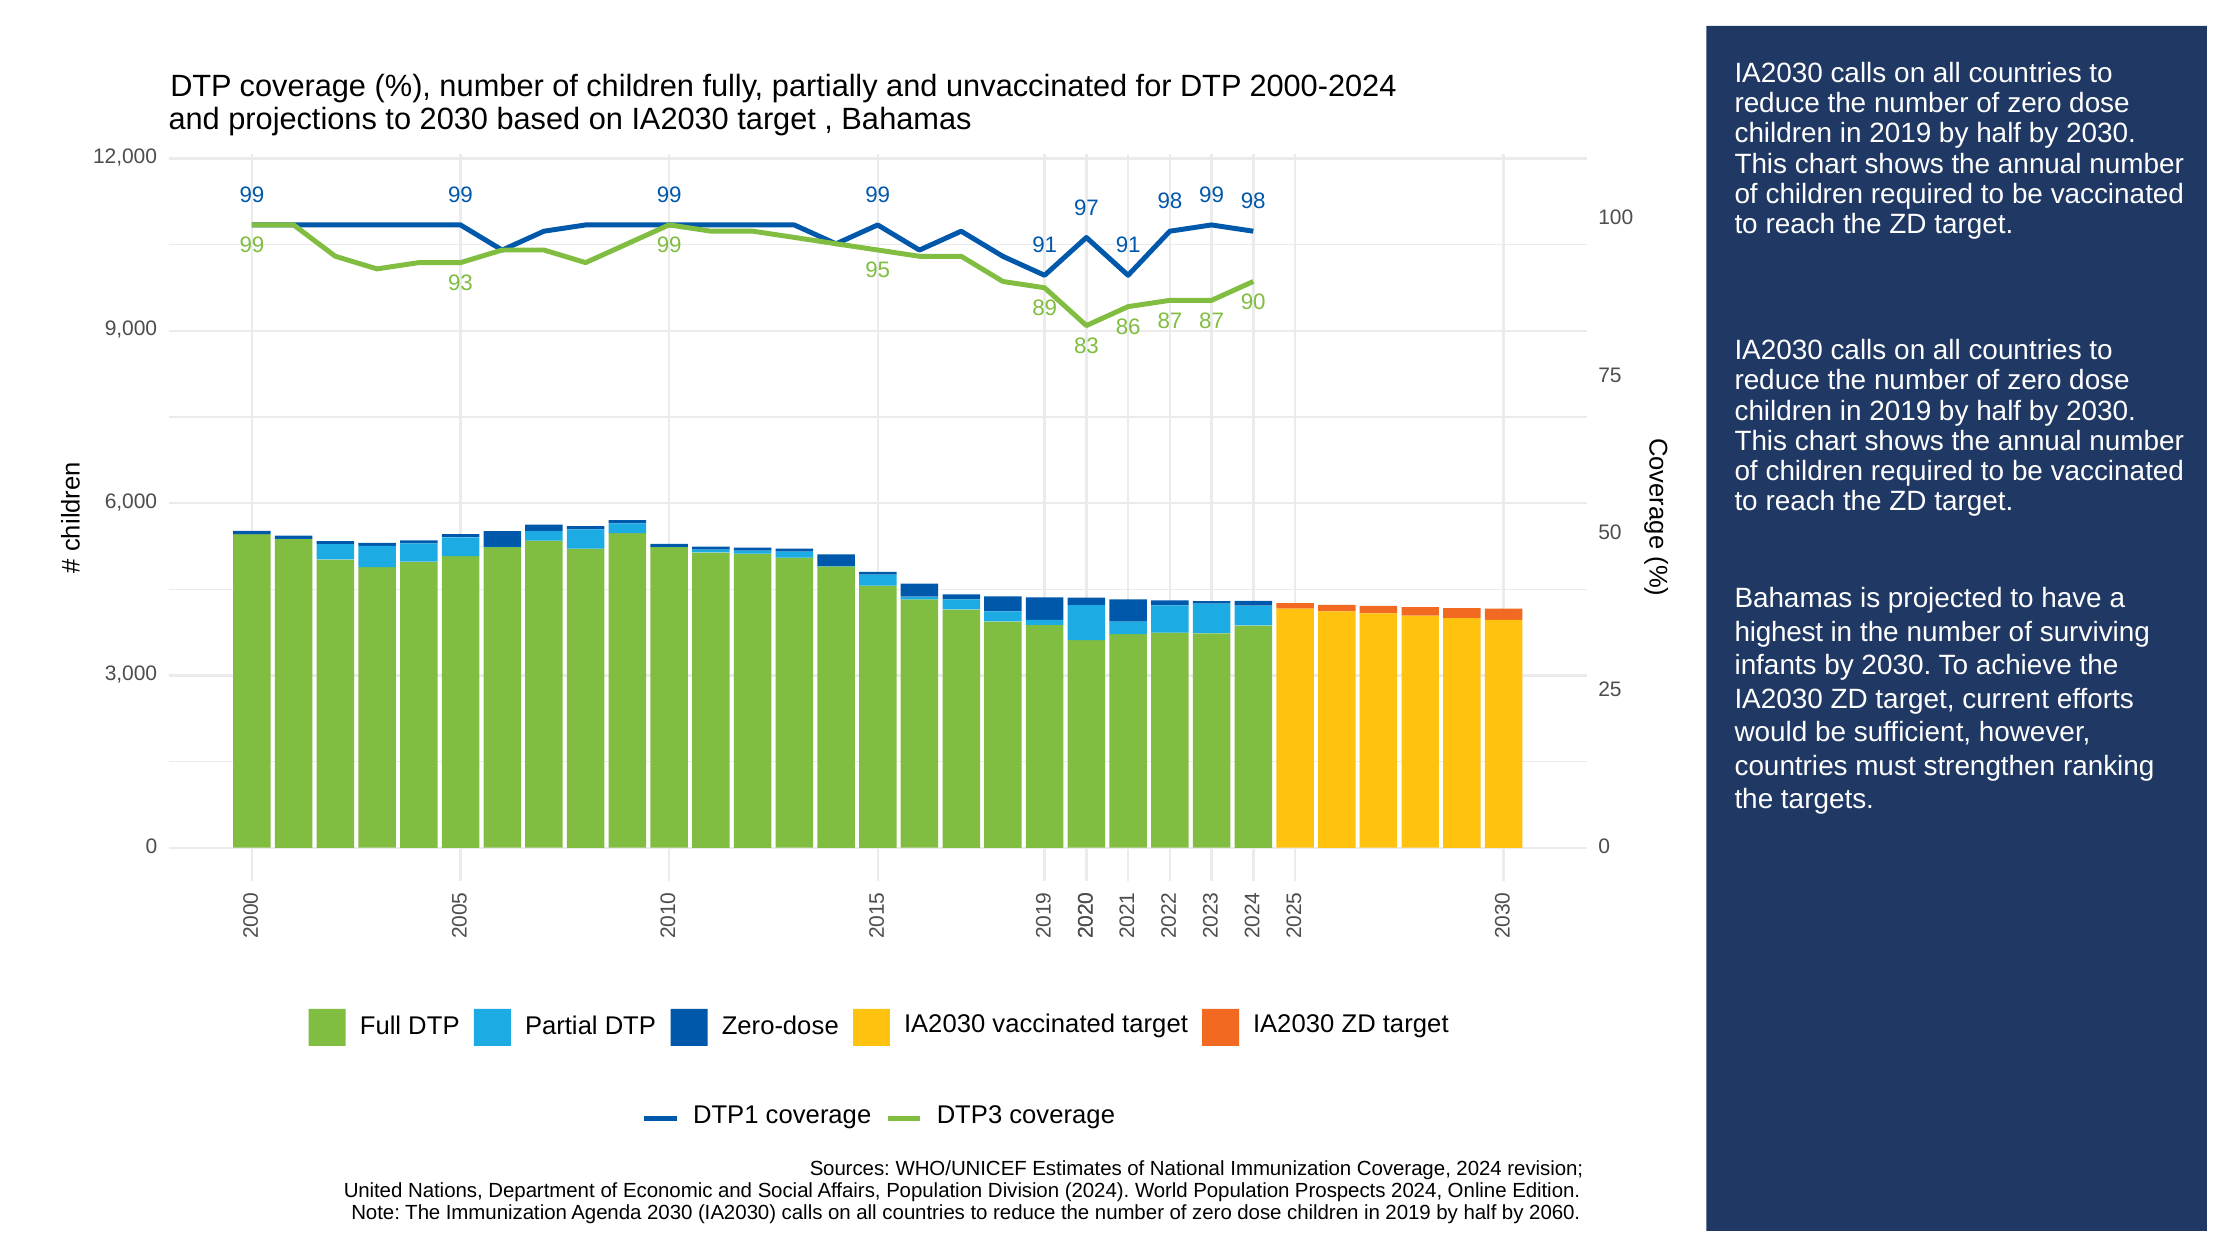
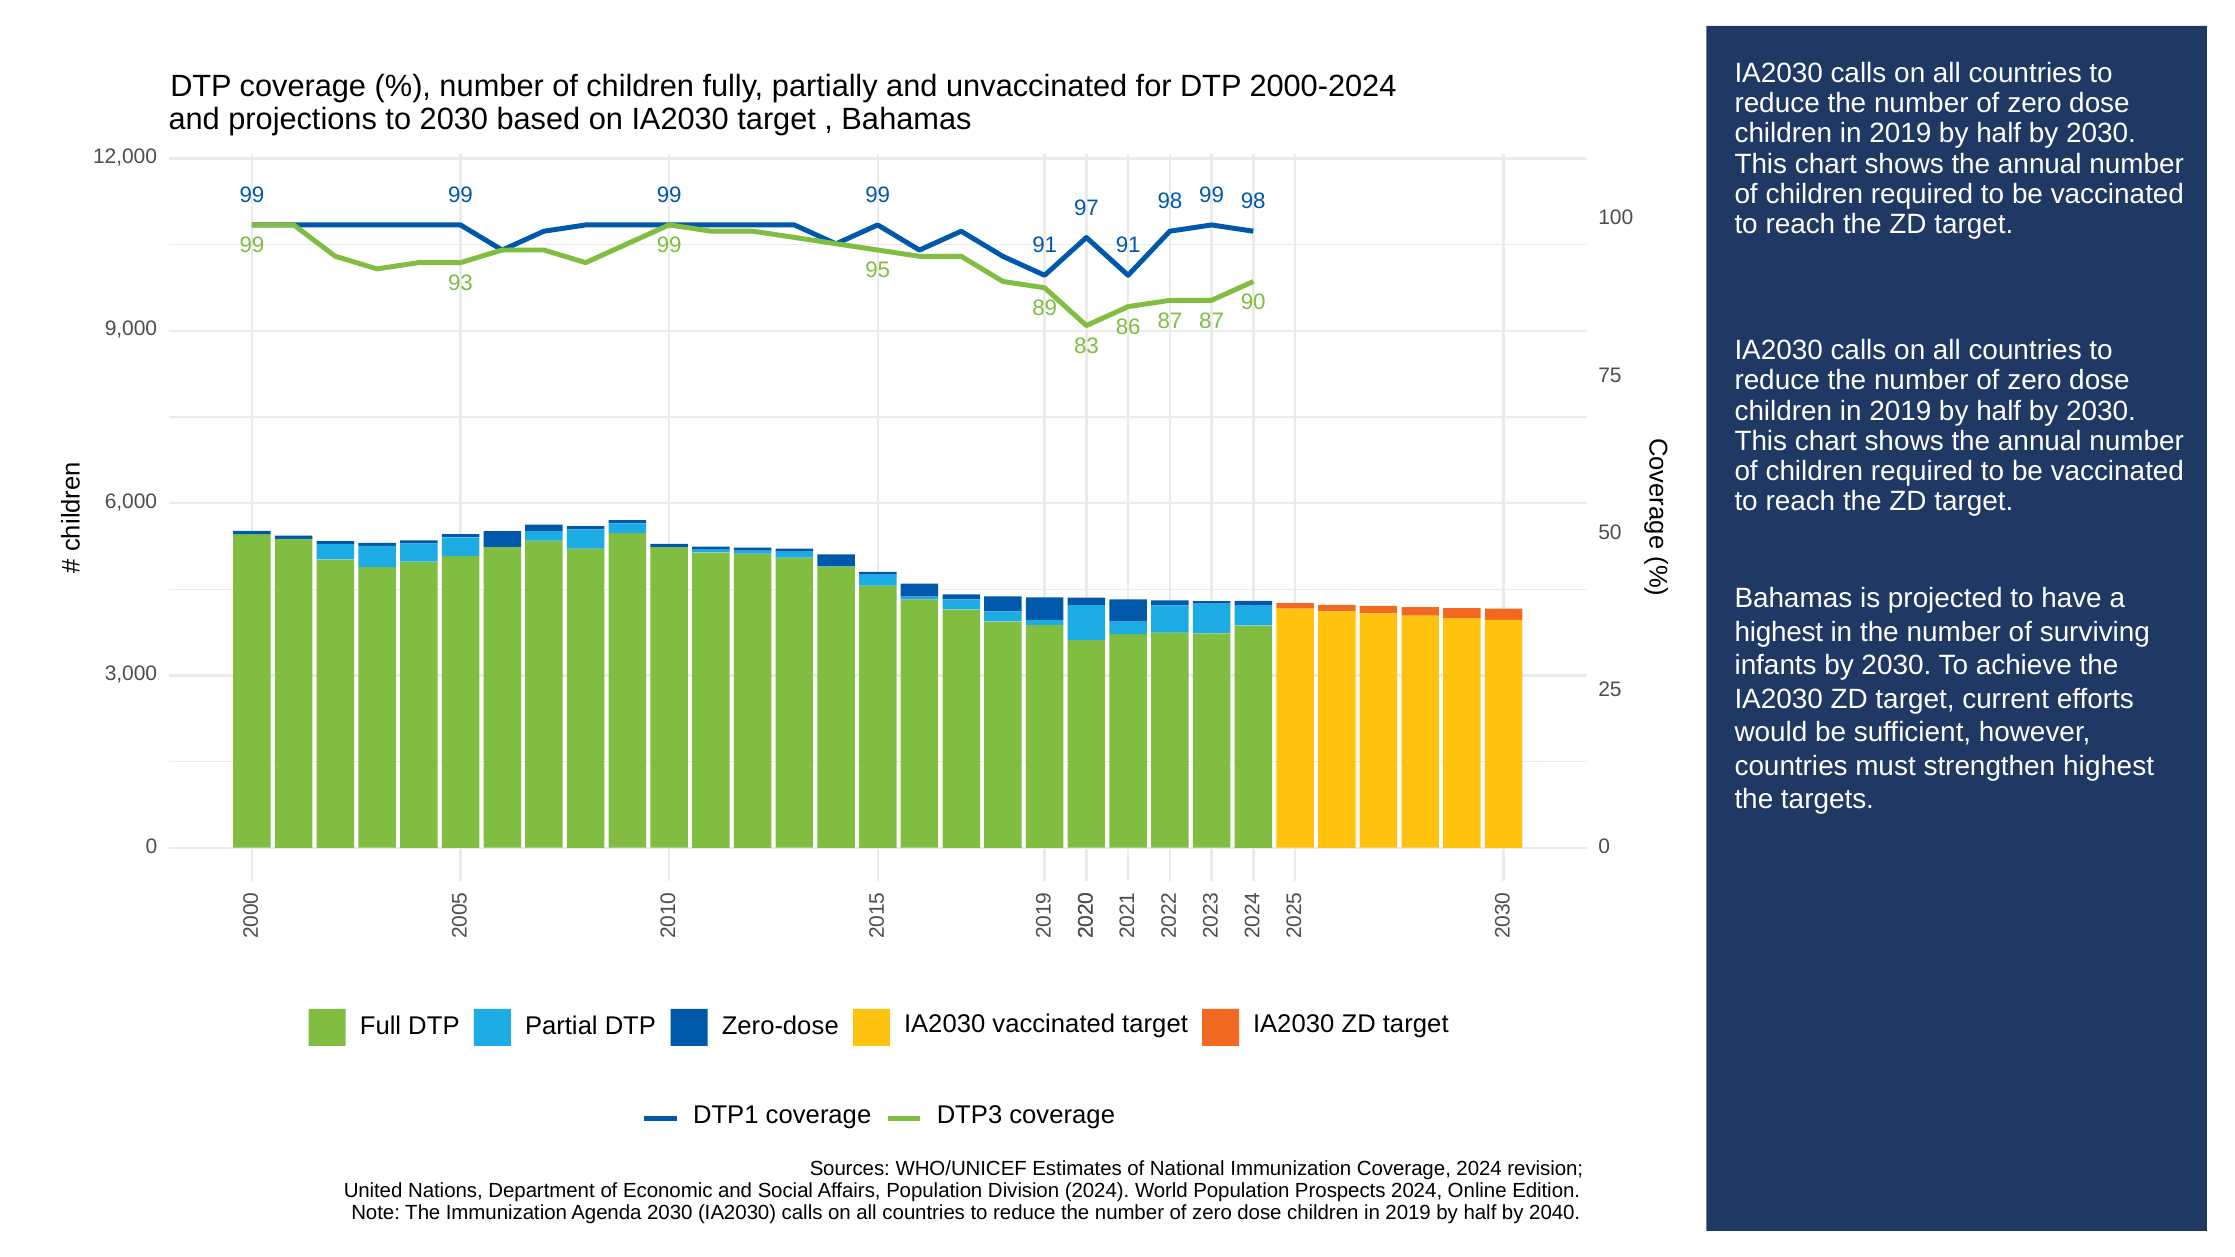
strengthen ranking: ranking -> highest (2109, 766)
2060: 2060 -> 2040 (1555, 1213)
